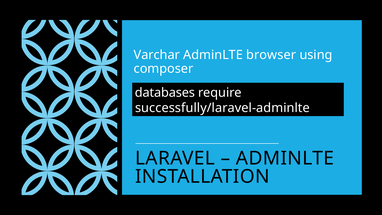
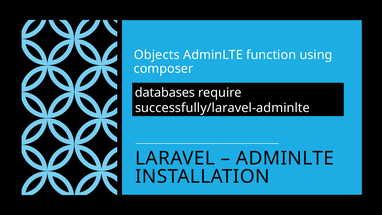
Varchar: Varchar -> Objects (157, 55)
browser: browser -> function (271, 55)
